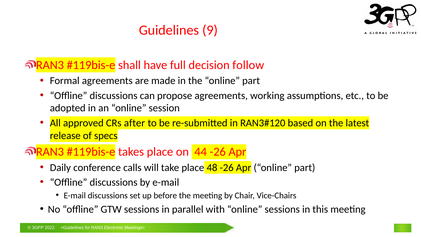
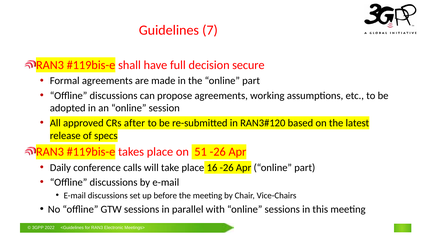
9: 9 -> 7 (210, 30)
follow: follow -> secure (248, 65)
44: 44 -> 51 (201, 152)
48: 48 -> 16 (212, 167)
